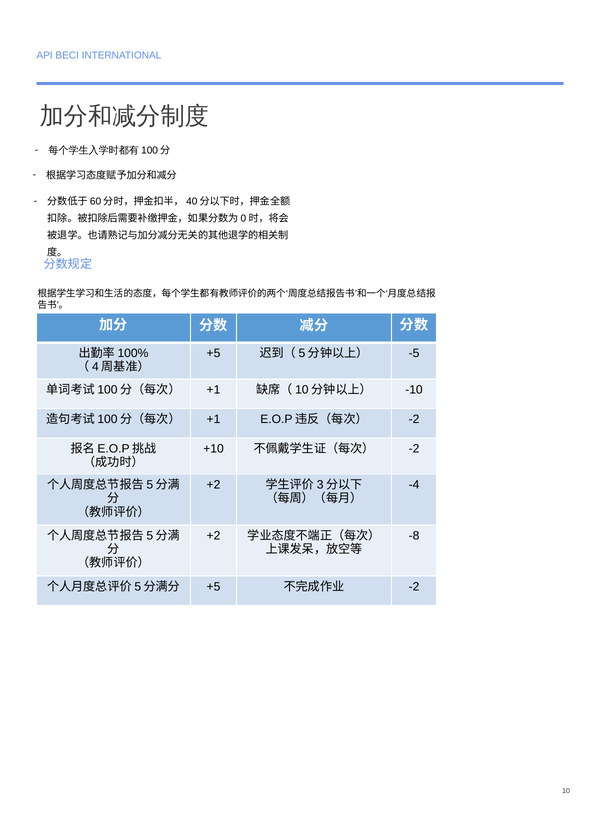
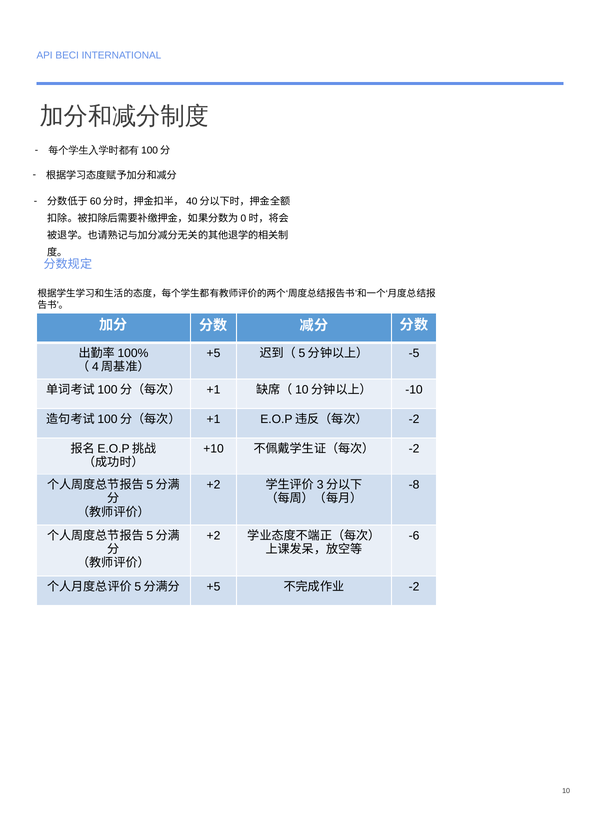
-4: -4 -> -8 (414, 485)
-8: -8 -> -6 (414, 535)
